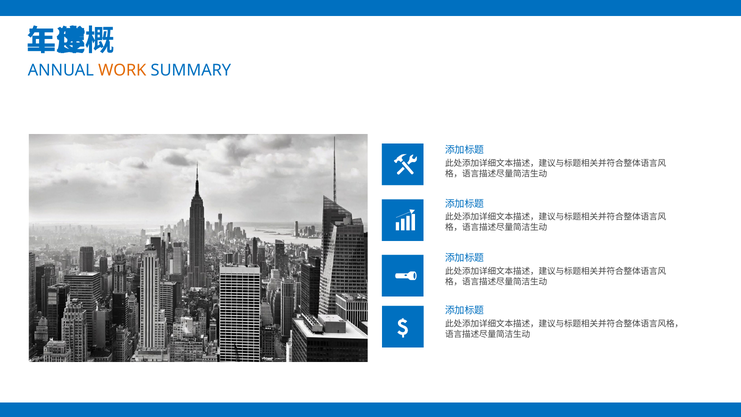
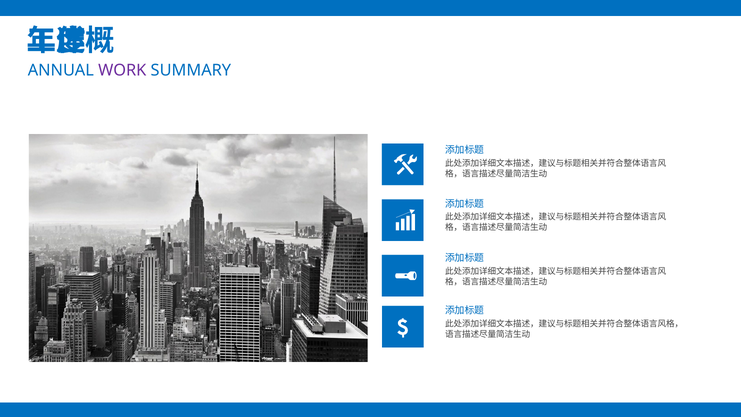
WORK colour: orange -> purple (122, 70)
